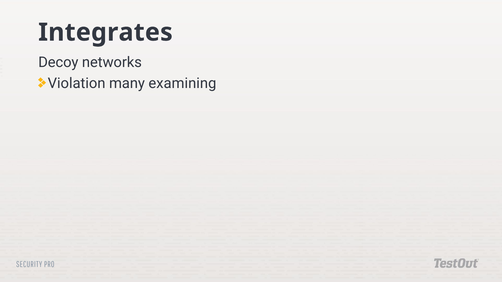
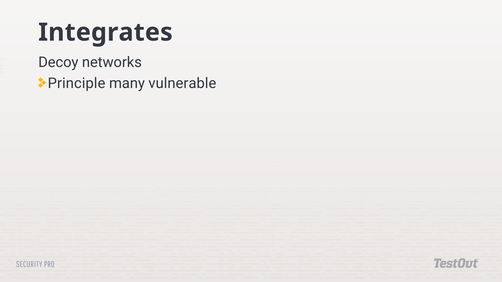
Violation: Violation -> Principle (77, 83)
examining: examining -> vulnerable (182, 83)
